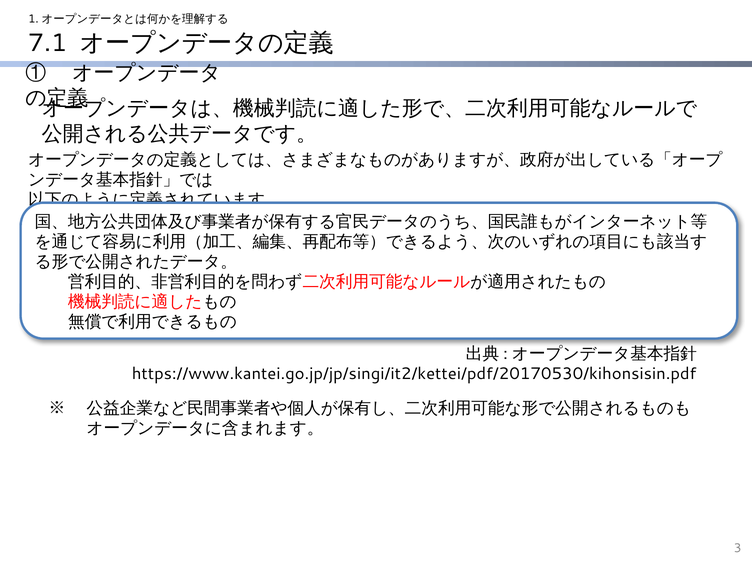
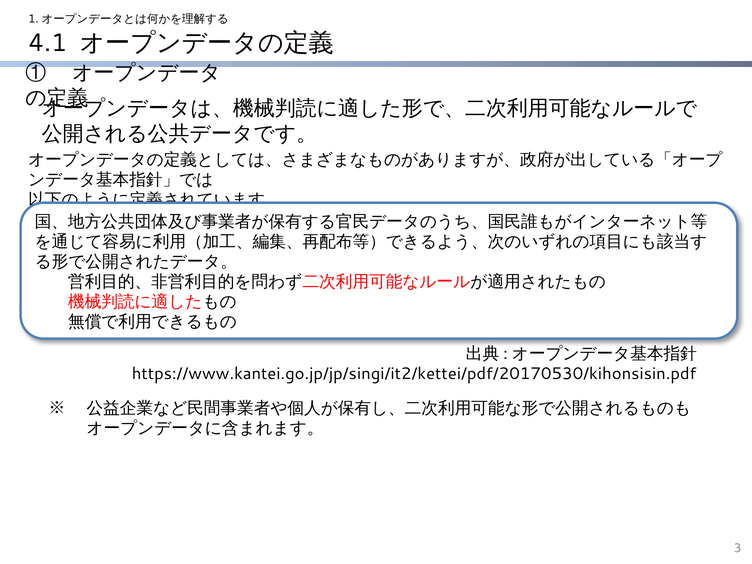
7.1: 7.1 -> 4.1 (48, 43)
